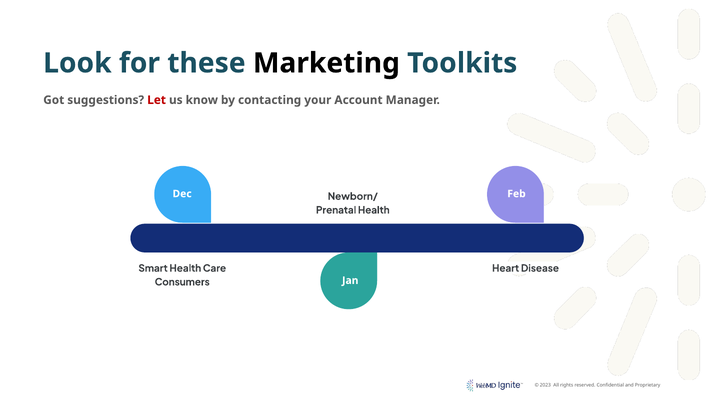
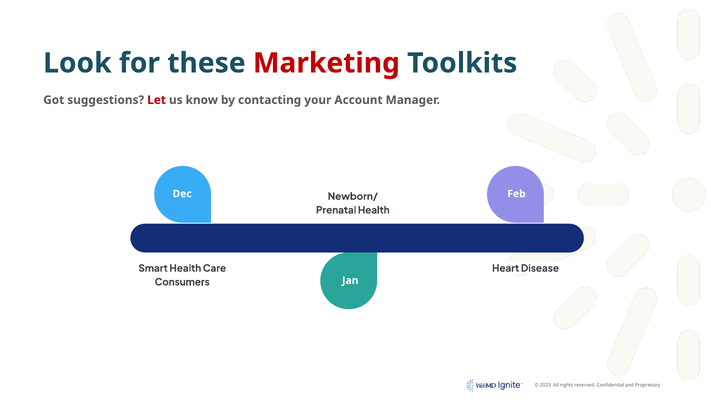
Marketing colour: black -> red (326, 63)
